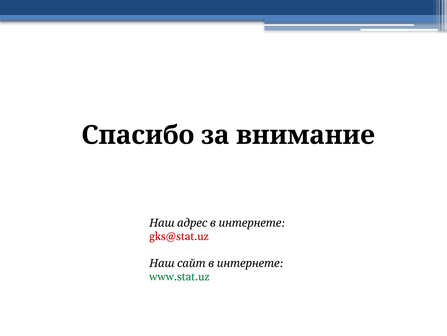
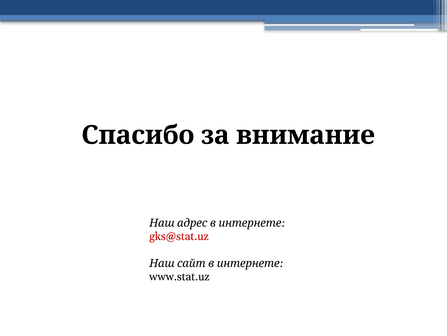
www.stat.uz colour: green -> black (179, 276)
